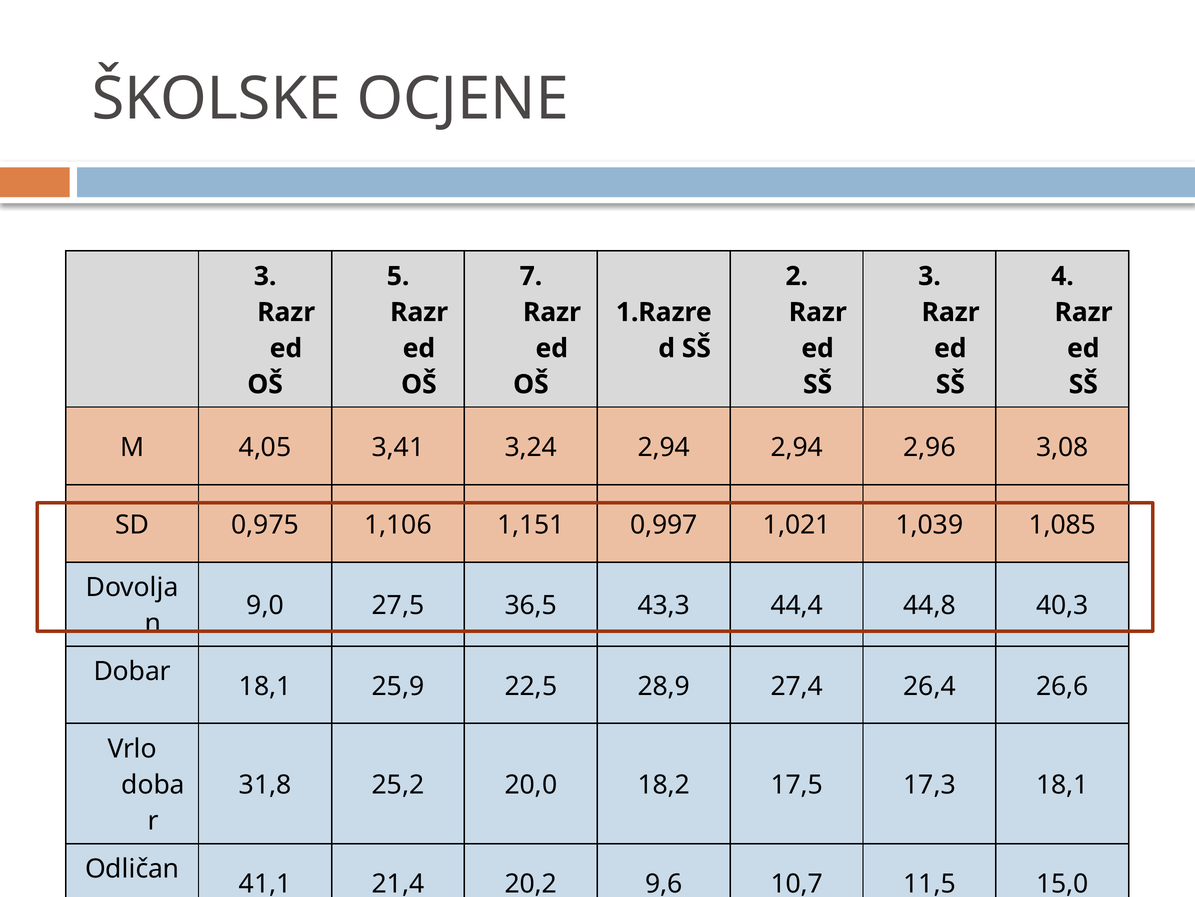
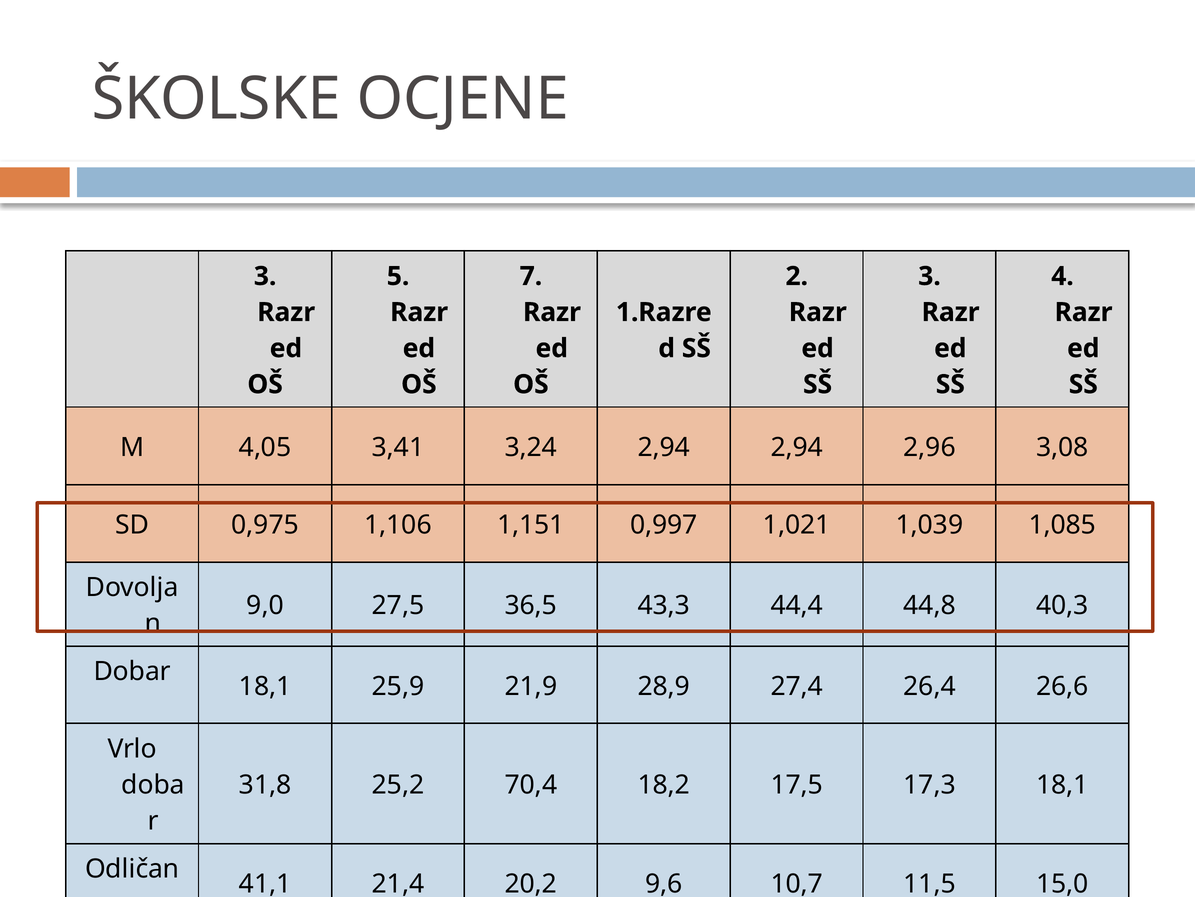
22,5: 22,5 -> 21,9 (531, 686)
20,0: 20,0 -> 70,4 (531, 784)
